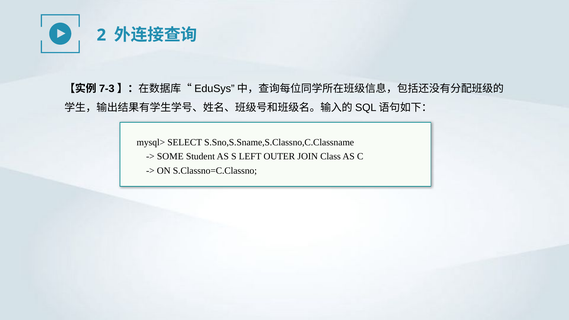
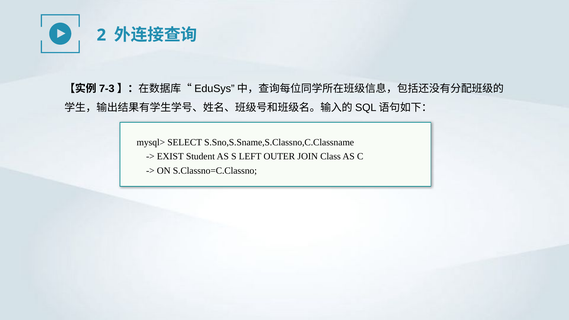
SOME: SOME -> EXIST (170, 156)
